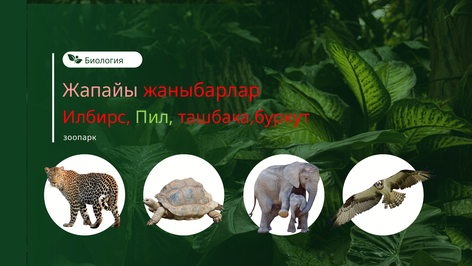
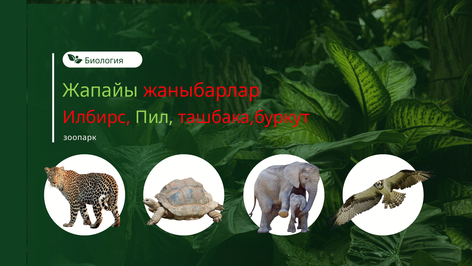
Жапайы colour: pink -> light green (100, 90)
